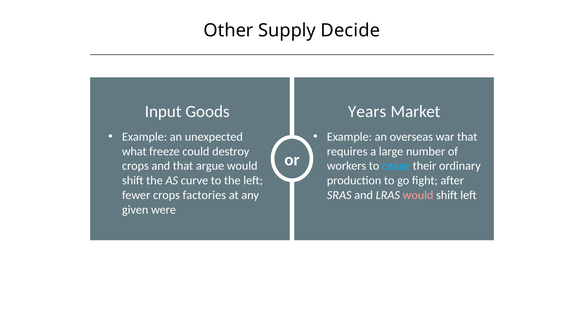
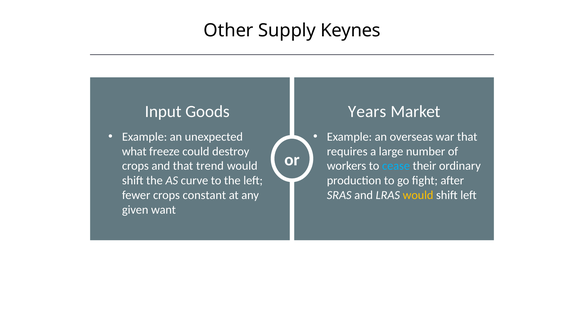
Decide: Decide -> Keynes (351, 31)
argue: argue -> trend (210, 166)
factories: factories -> constant (204, 195)
would colour: pink -> yellow (418, 195)
were: were -> want (163, 210)
